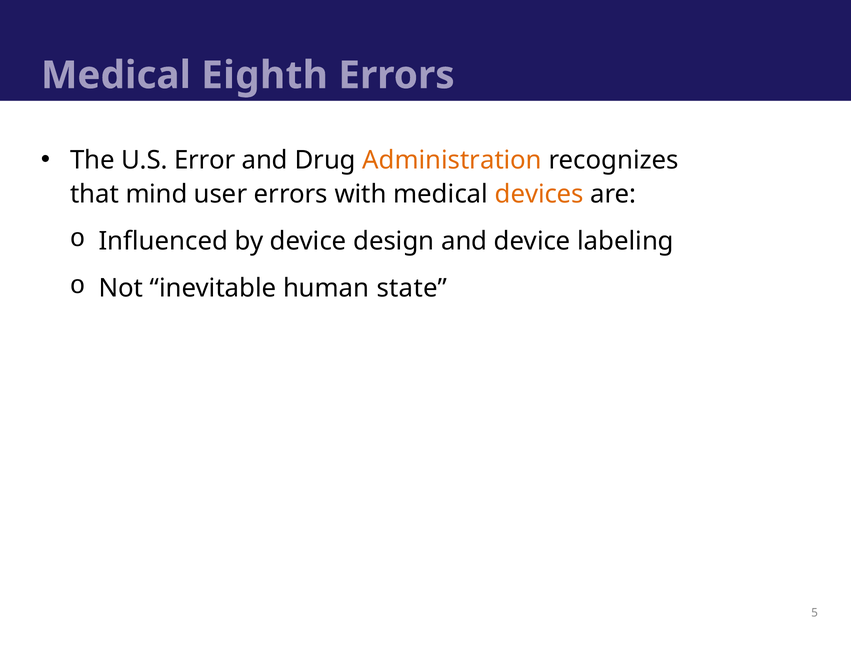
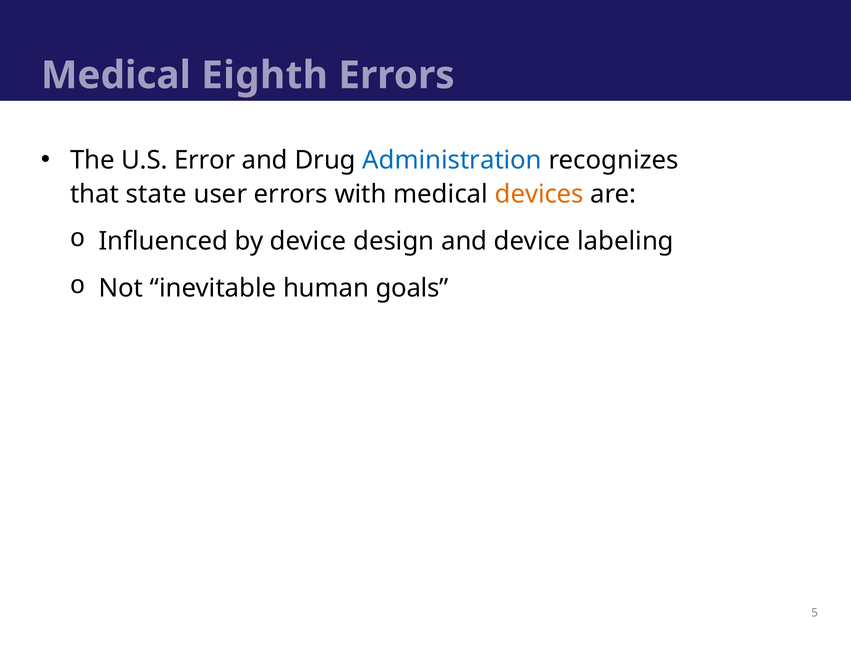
Administration colour: orange -> blue (452, 160)
mind: mind -> state (156, 194)
state: state -> goals (412, 288)
